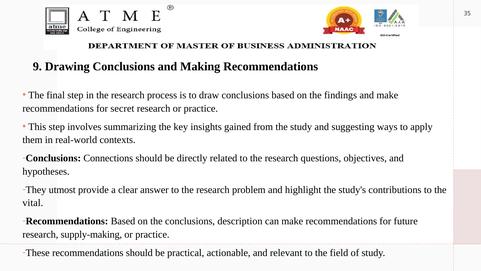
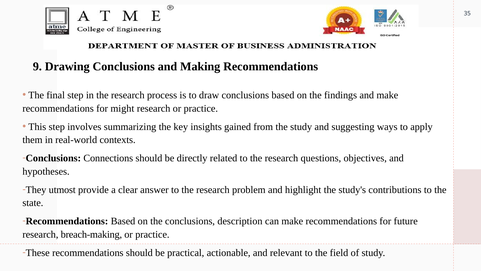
secret: secret -> might (122, 108)
vital: vital -> state (33, 203)
supply-making: supply-making -> breach-making (91, 234)
